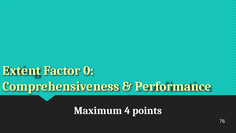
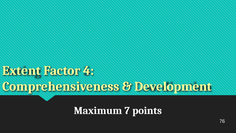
0: 0 -> 4 (88, 71)
Performance: Performance -> Development (173, 86)
4: 4 -> 7 (127, 110)
